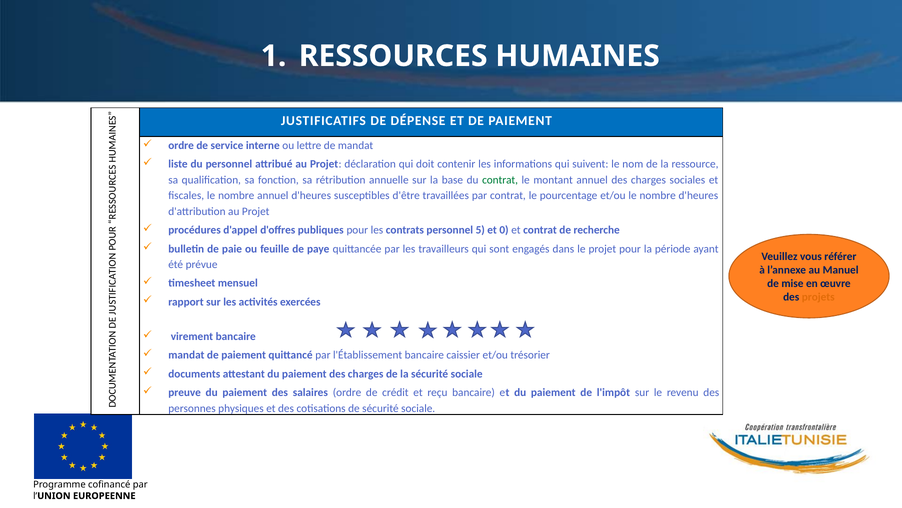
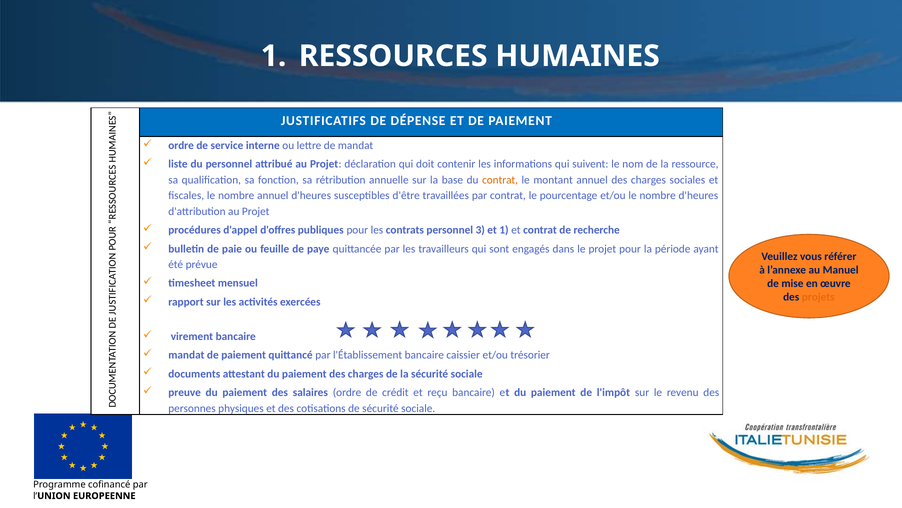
contrat colour: green -> orange (500, 180)
5: 5 -> 3 (480, 230)
et 0: 0 -> 1 (504, 230)
